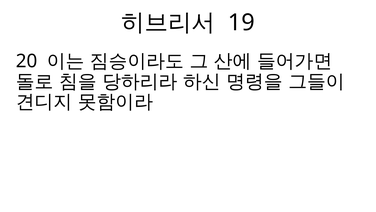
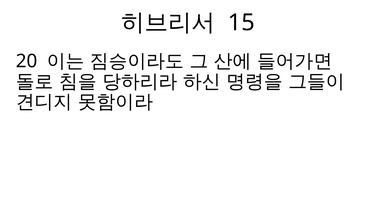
19: 19 -> 15 (241, 23)
